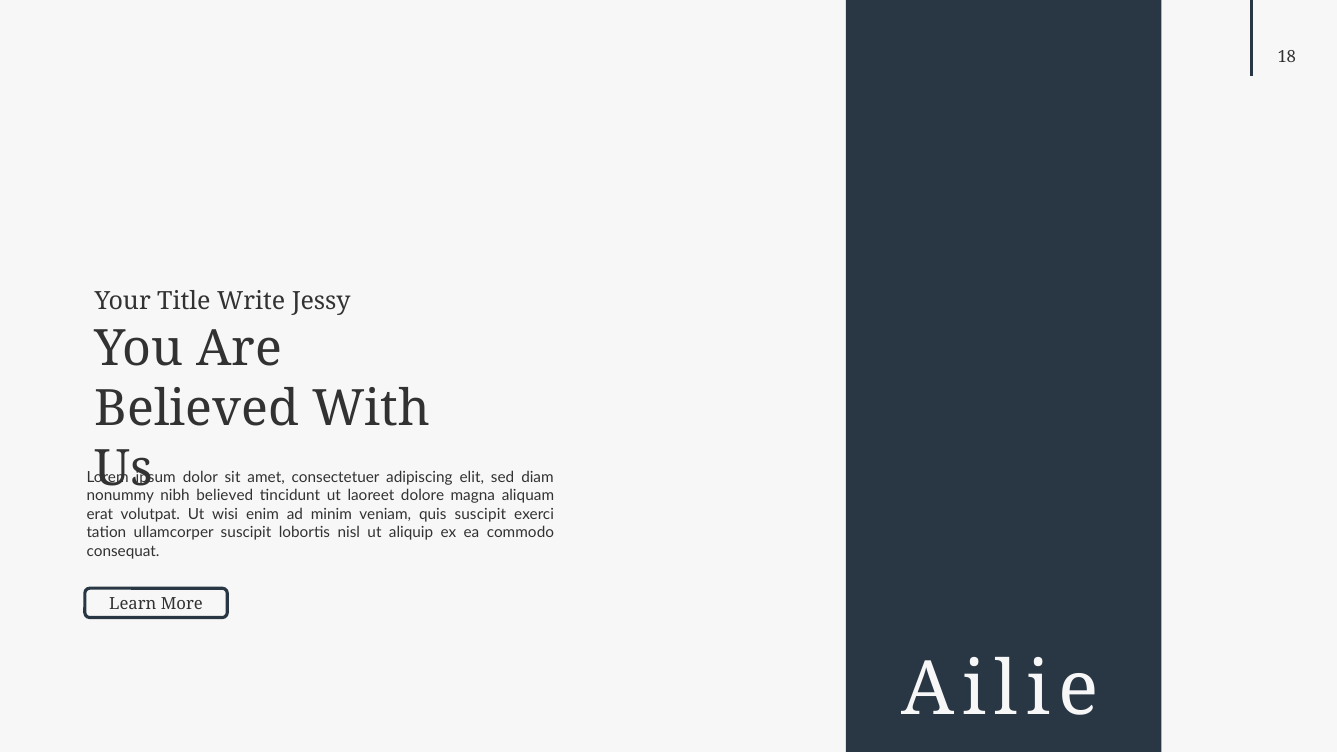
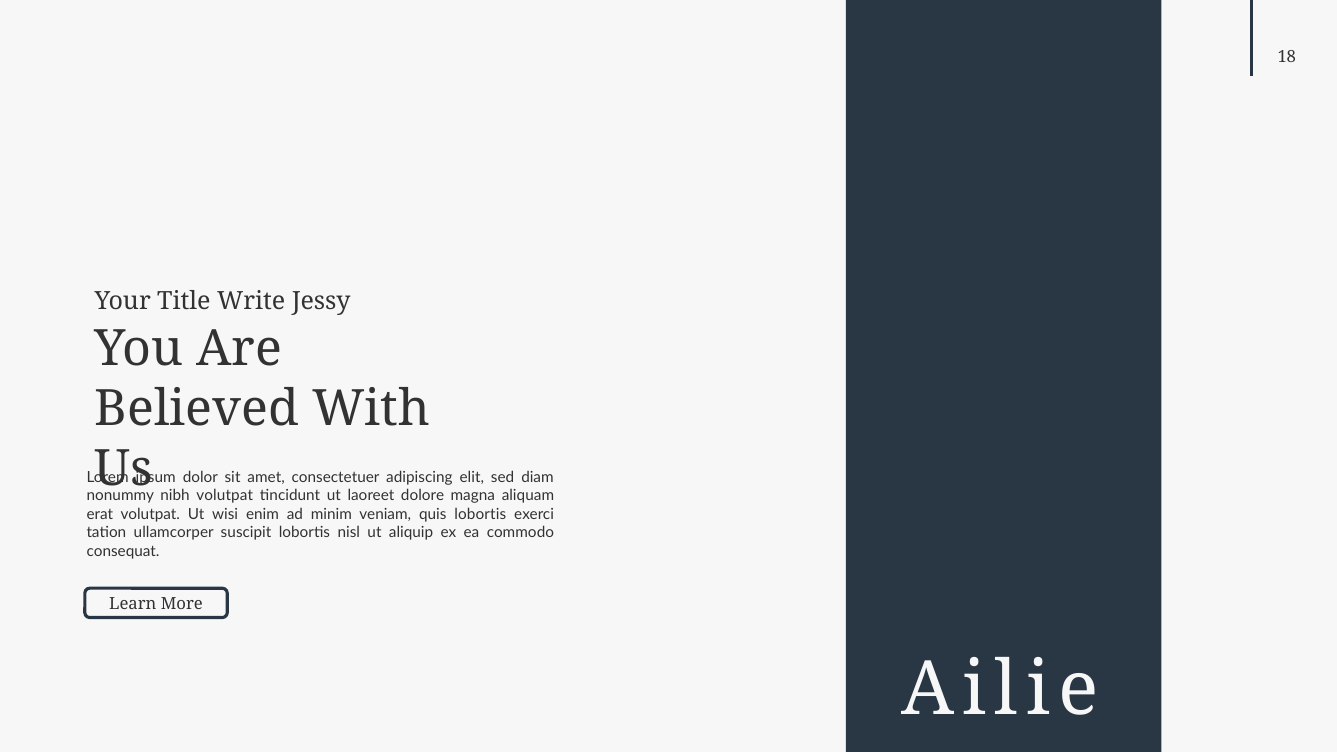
nibh believed: believed -> volutpat (225, 496)
quis suscipit: suscipit -> lobortis (480, 514)
